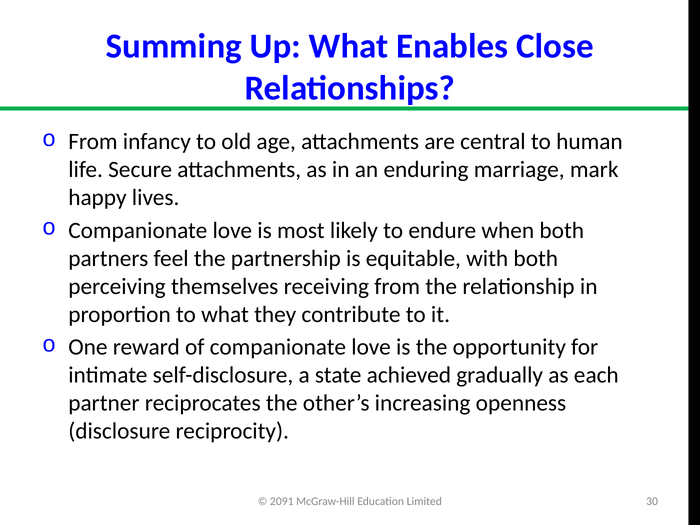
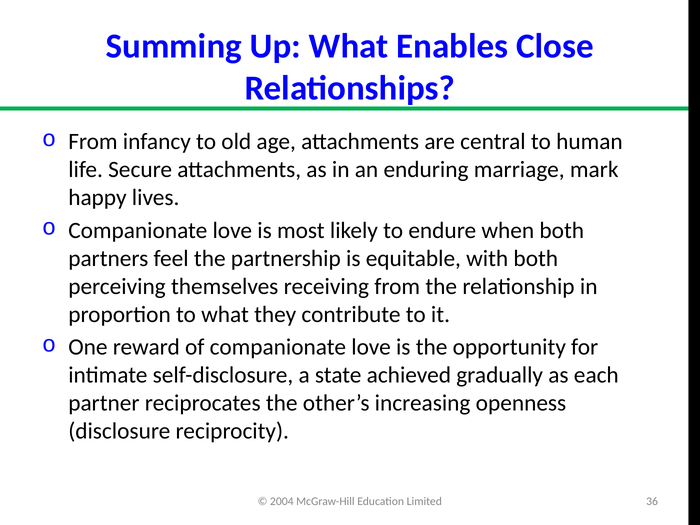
2091: 2091 -> 2004 (282, 501)
30: 30 -> 36 (652, 501)
